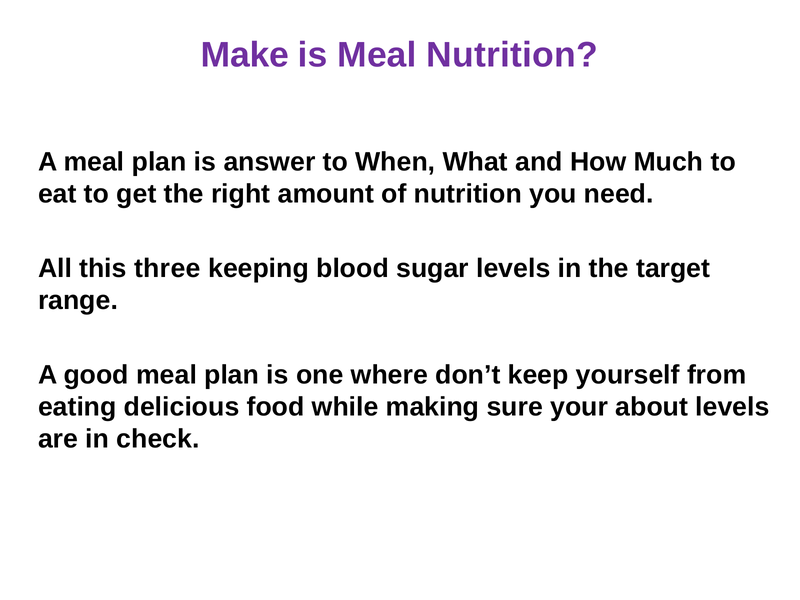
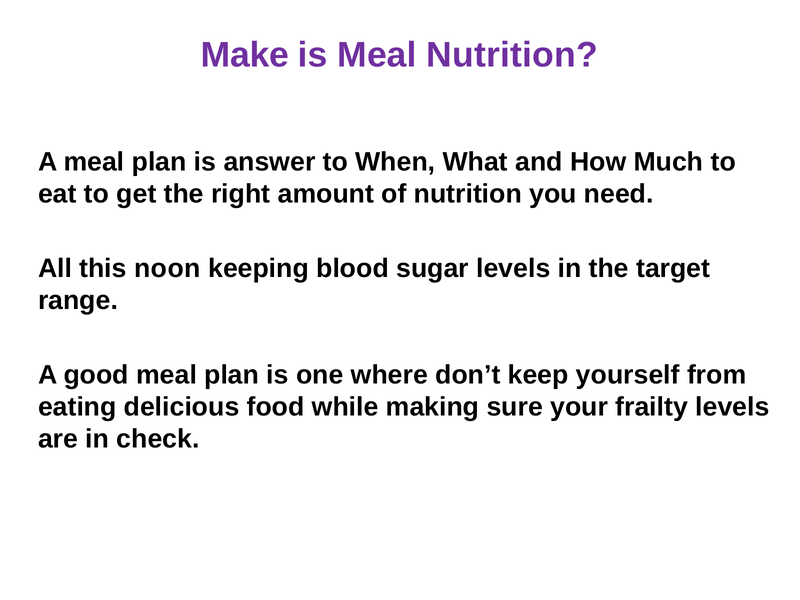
three: three -> noon (167, 269)
about: about -> frailty (652, 407)
